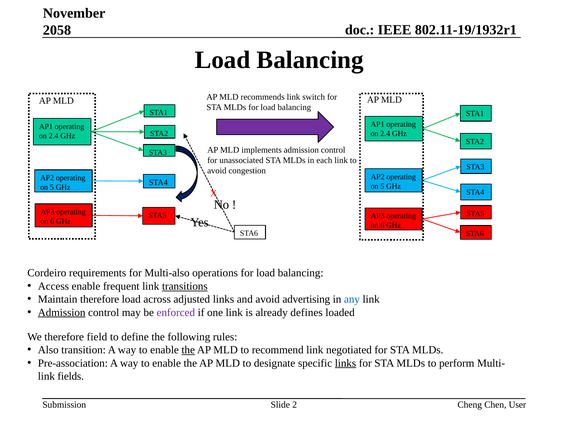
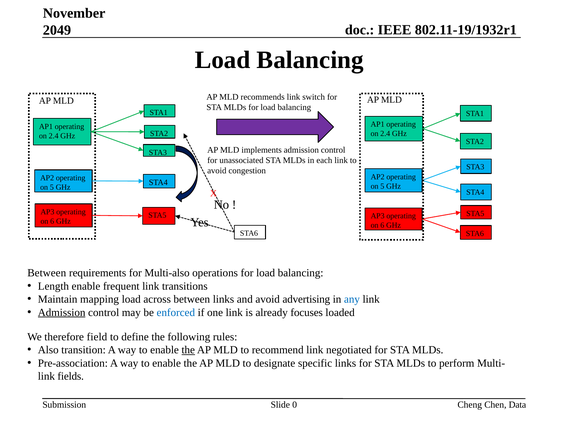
2058: 2058 -> 2049 (57, 30)
Cordeiro: Cordeiro -> Between (47, 273)
Access: Access -> Length (53, 286)
transitions underline: present -> none (185, 286)
Maintain therefore: therefore -> mapping (100, 299)
across adjusted: adjusted -> between (192, 299)
enforced colour: purple -> blue (176, 313)
defines: defines -> focuses (307, 313)
links underline: present -> none (346, 363)
2: 2 -> 0 (295, 405)
User: User -> Data (517, 405)
